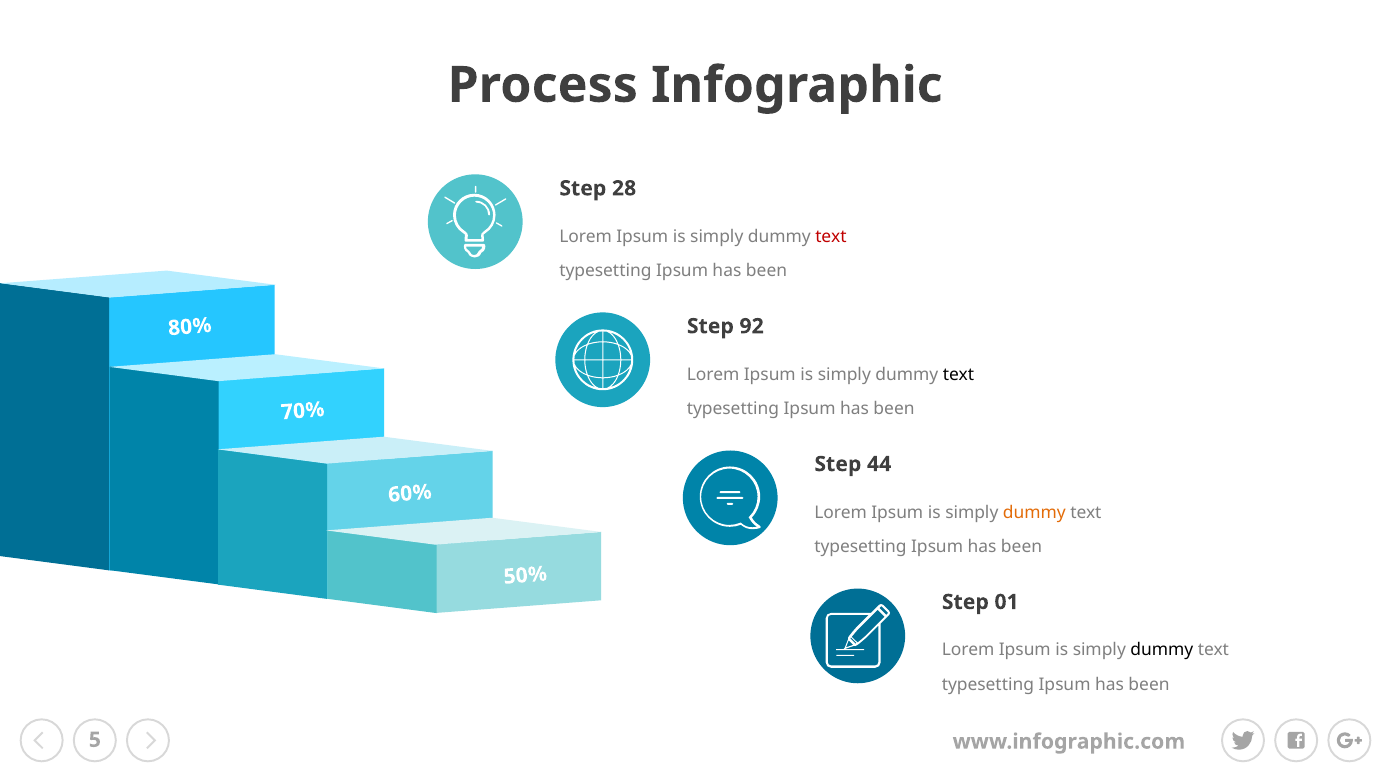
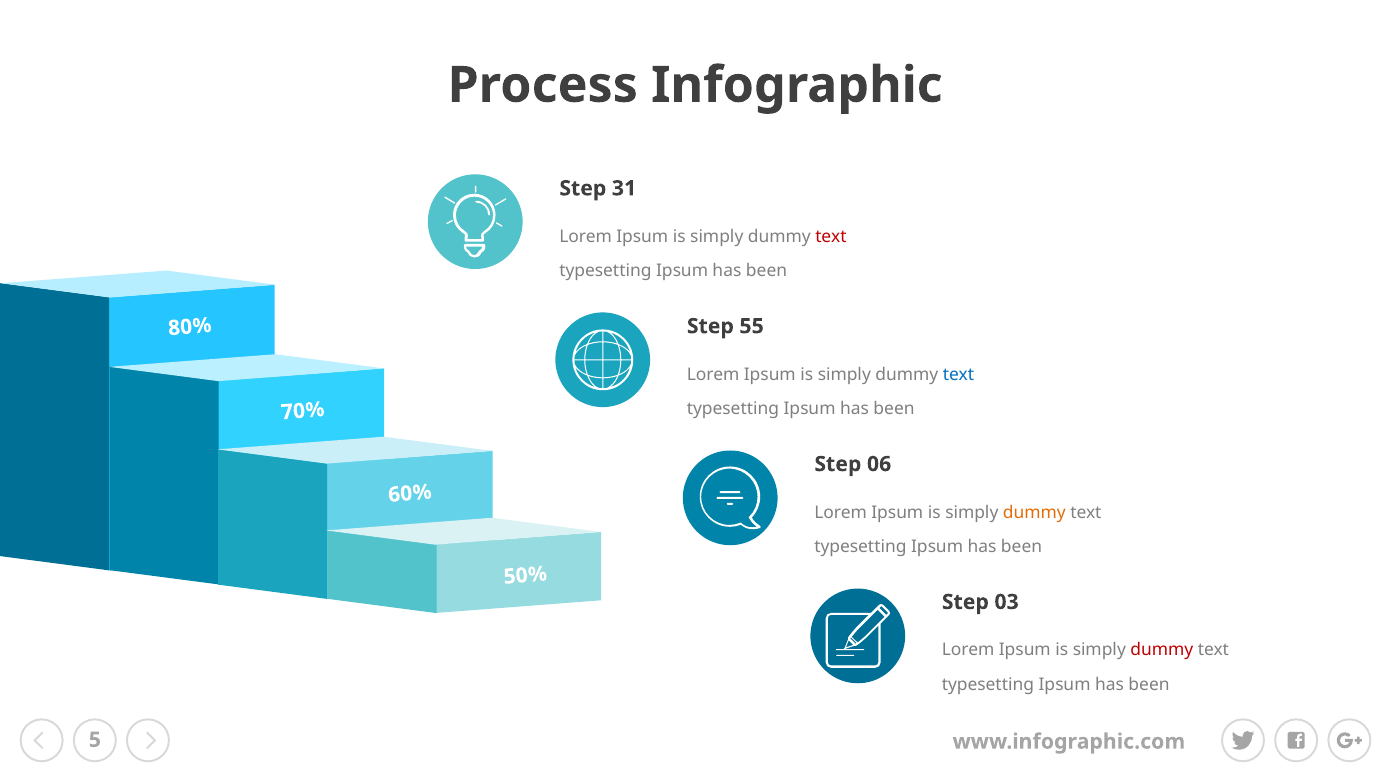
28: 28 -> 31 (624, 188)
92: 92 -> 55 (752, 326)
text colour: black -> blue (958, 375)
44: 44 -> 06 (879, 464)
01: 01 -> 03 (1007, 602)
dummy colour: black -> red (1162, 651)
